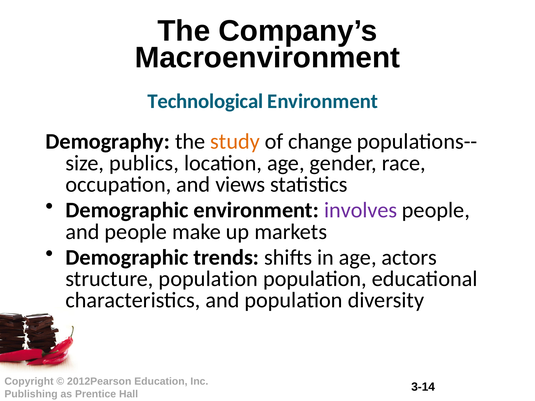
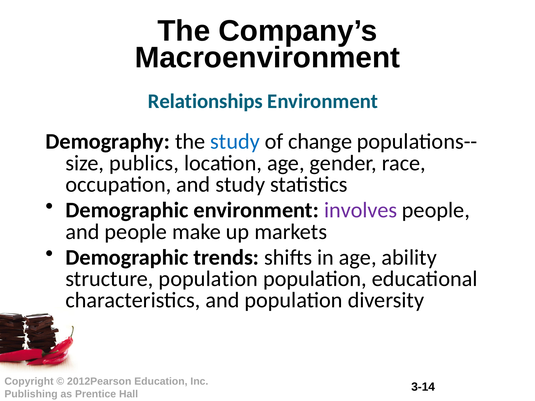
Technological: Technological -> Relationships (205, 101)
study colour: orange -> blue (235, 142)
and views: views -> study (240, 185)
actors: actors -> ability (409, 258)
